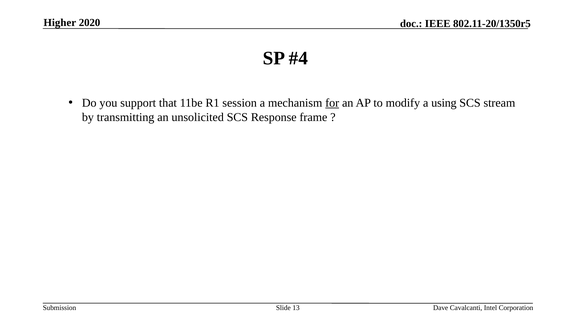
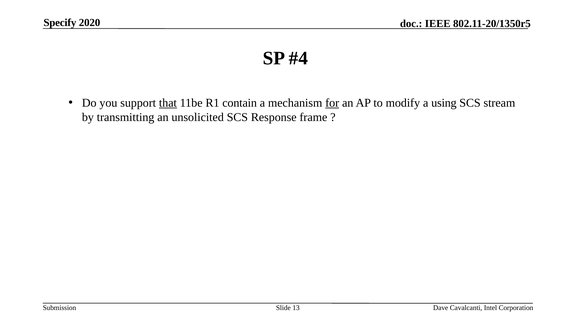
Higher: Higher -> Specify (60, 23)
that underline: none -> present (168, 103)
session: session -> contain (240, 103)
